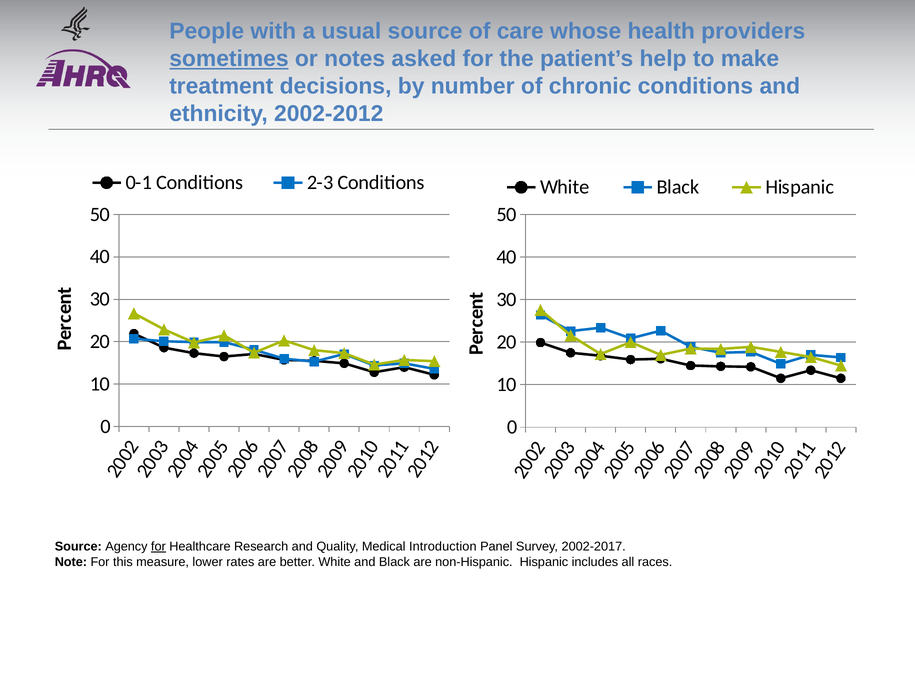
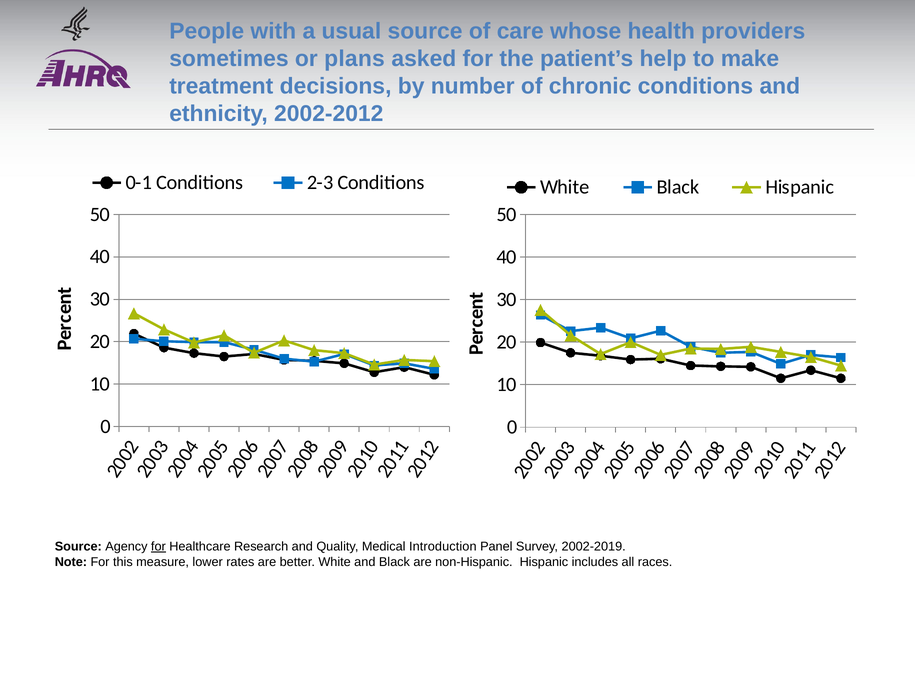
sometimes underline: present -> none (229, 59)
notes: notes -> plans (355, 59)
2002-2017: 2002-2017 -> 2002-2019 (594, 547)
